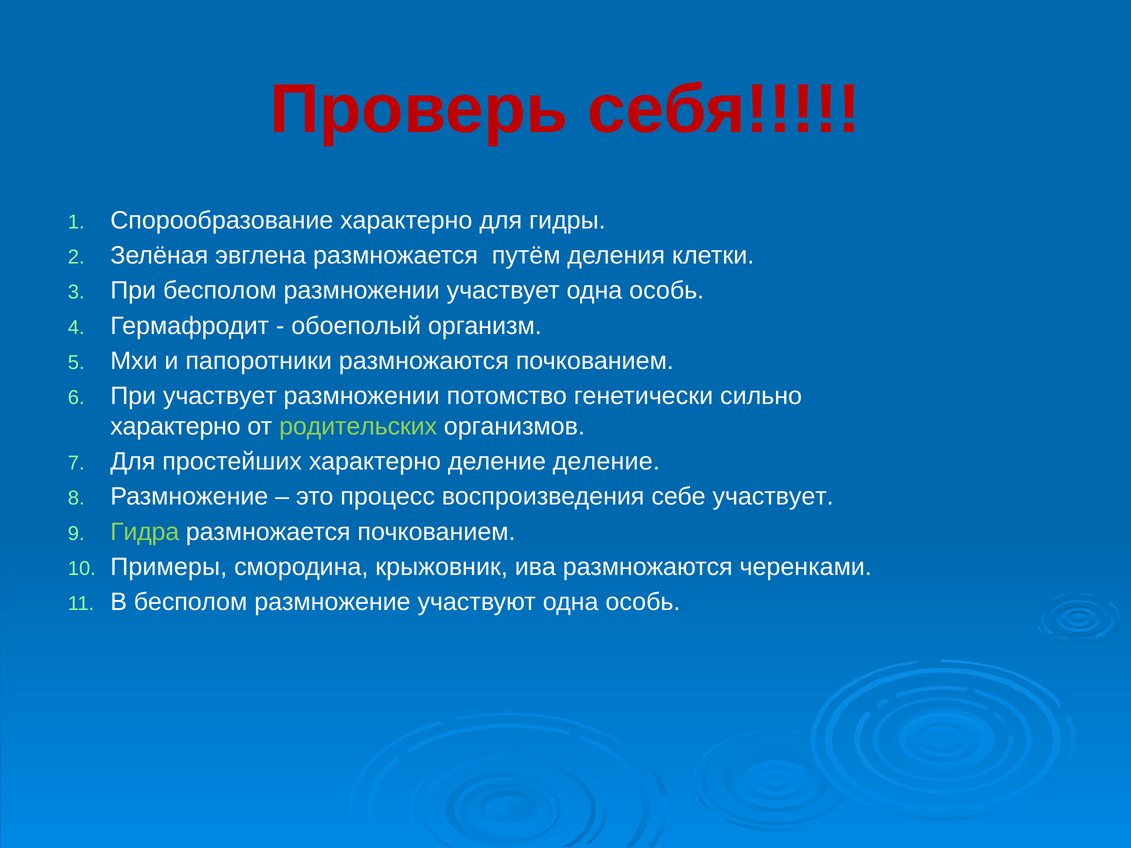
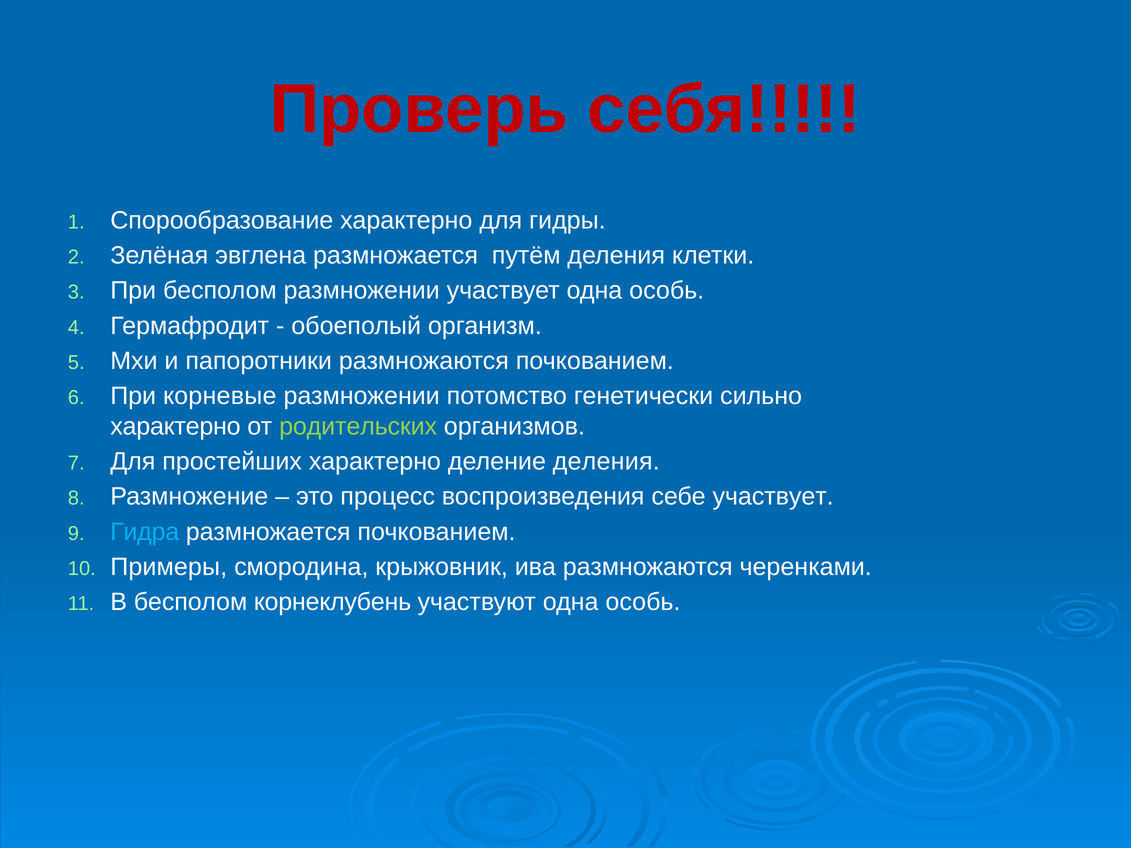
При участвует: участвует -> корневые (220, 396)
деление деление: деление -> деления (606, 462)
Гидра colour: light green -> light blue (145, 532)
бесполом размножение: размножение -> корнеклубень (333, 602)
